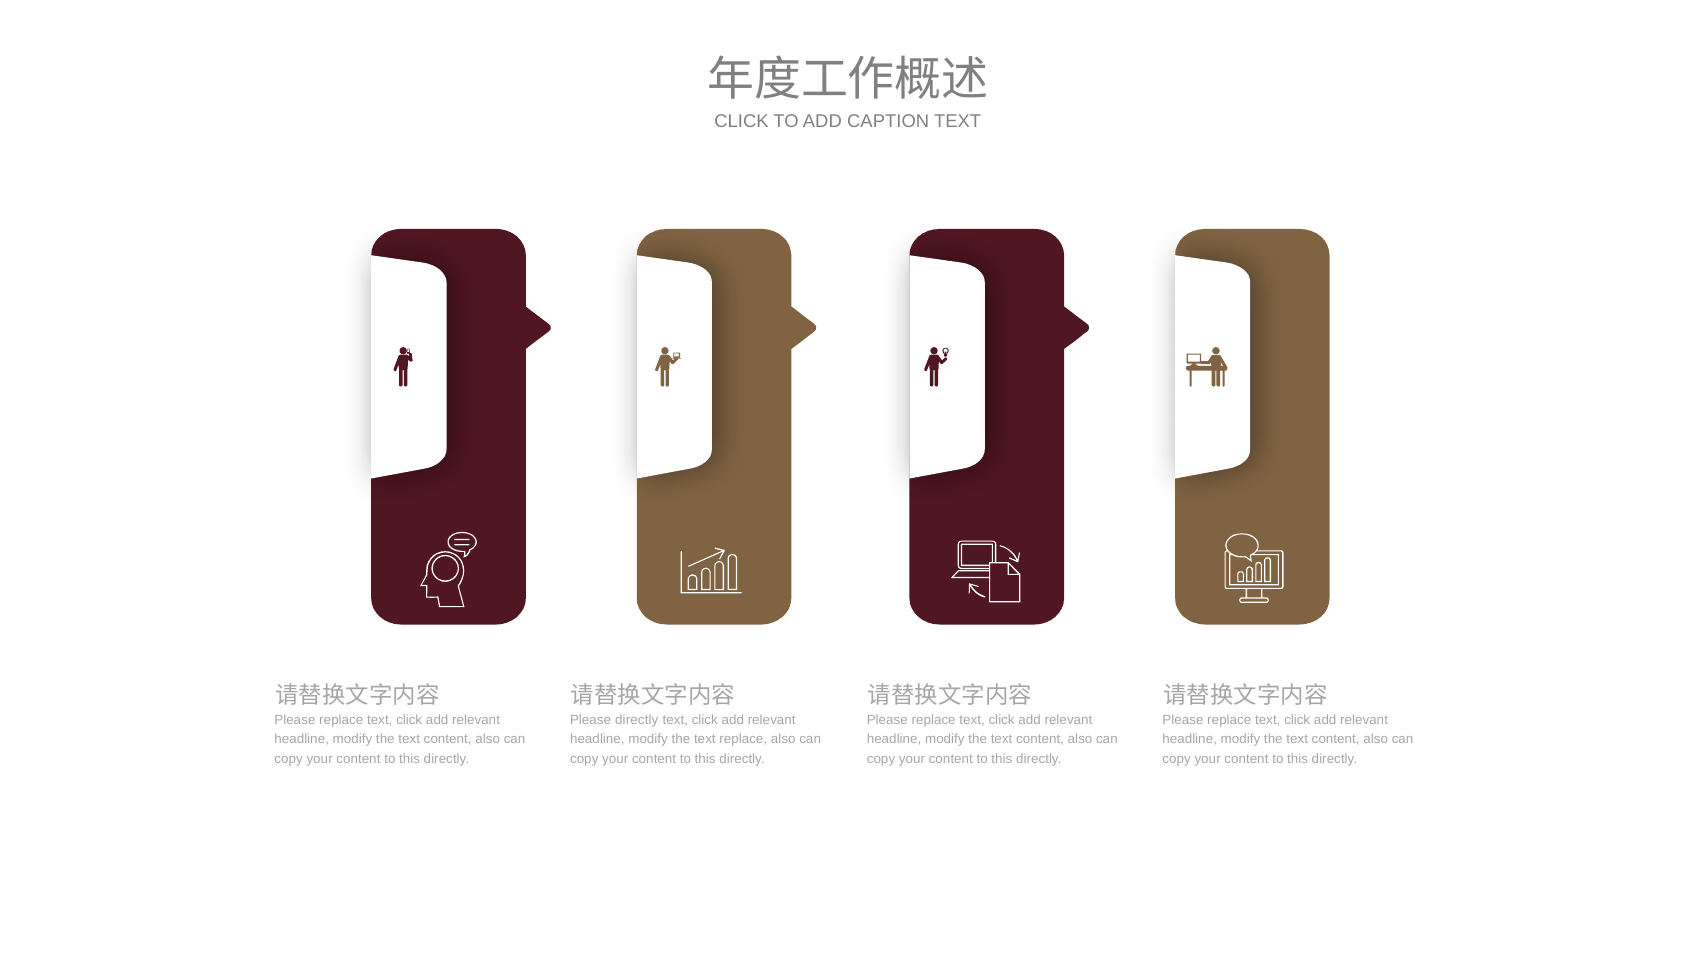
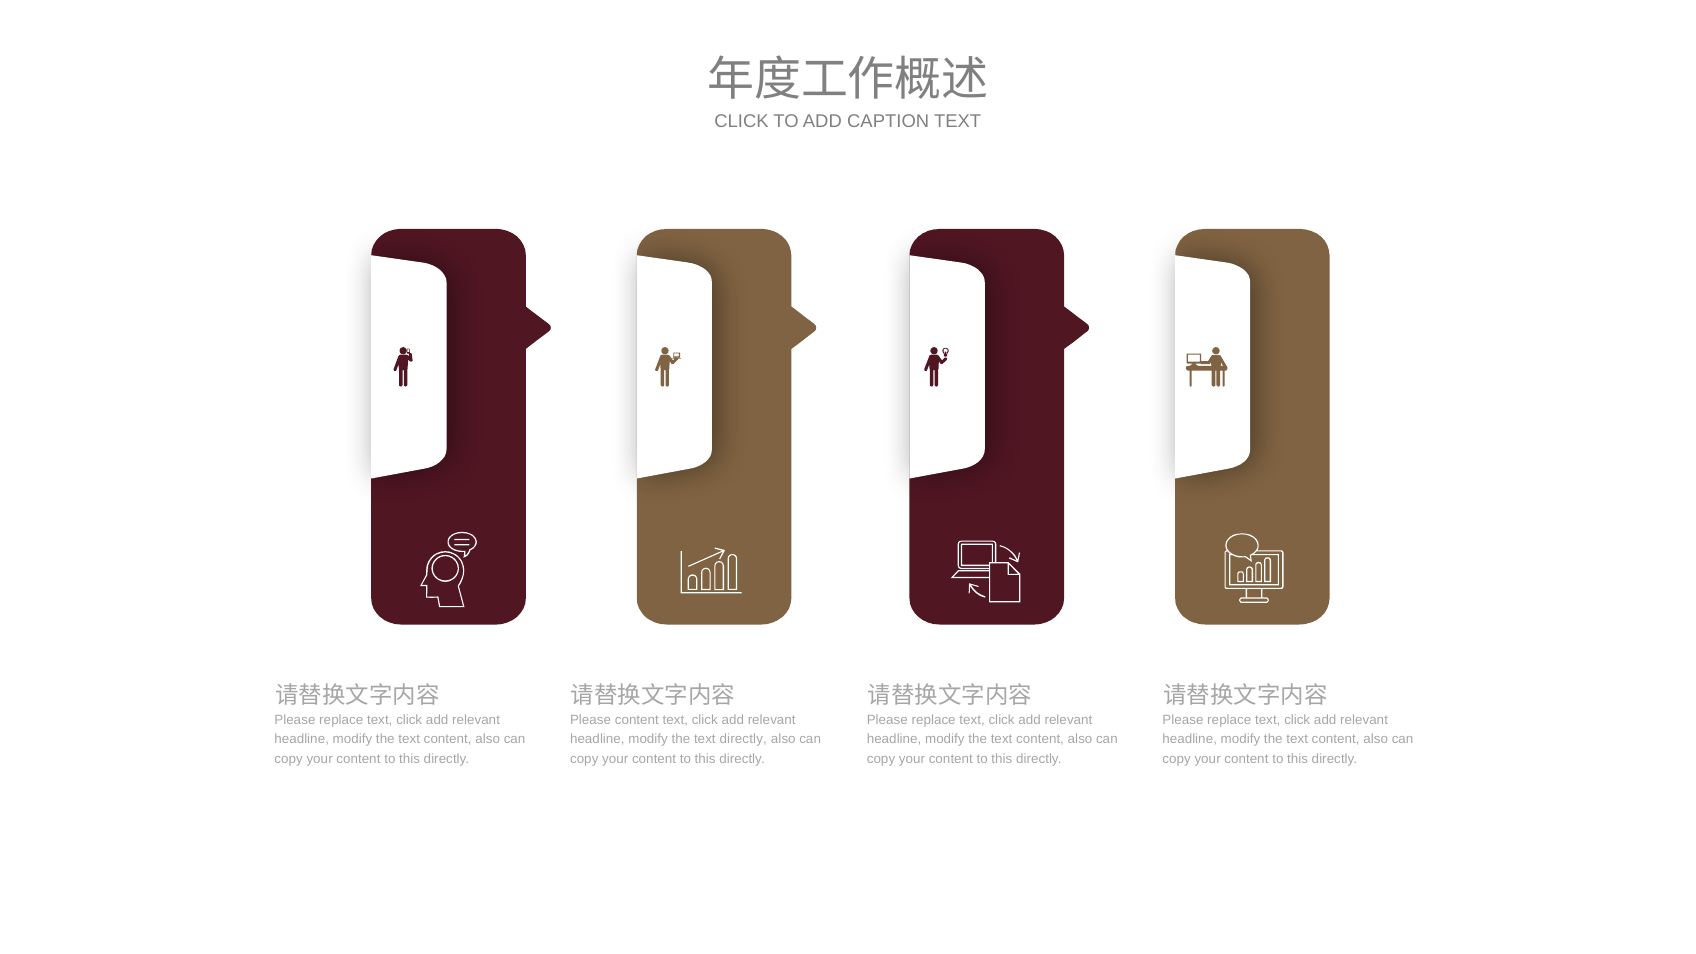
Please directly: directly -> content (637, 720)
text replace: replace -> directly (743, 740)
